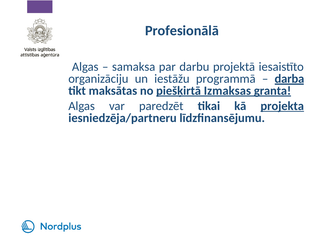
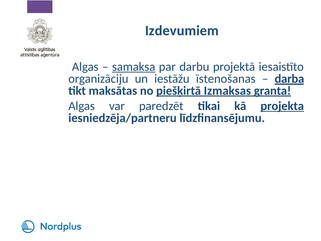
Profesionālā: Profesionālā -> Izdevumiem (182, 31)
samaksa underline: none -> present (134, 67)
programmā: programmā -> īstenošanas (226, 79)
